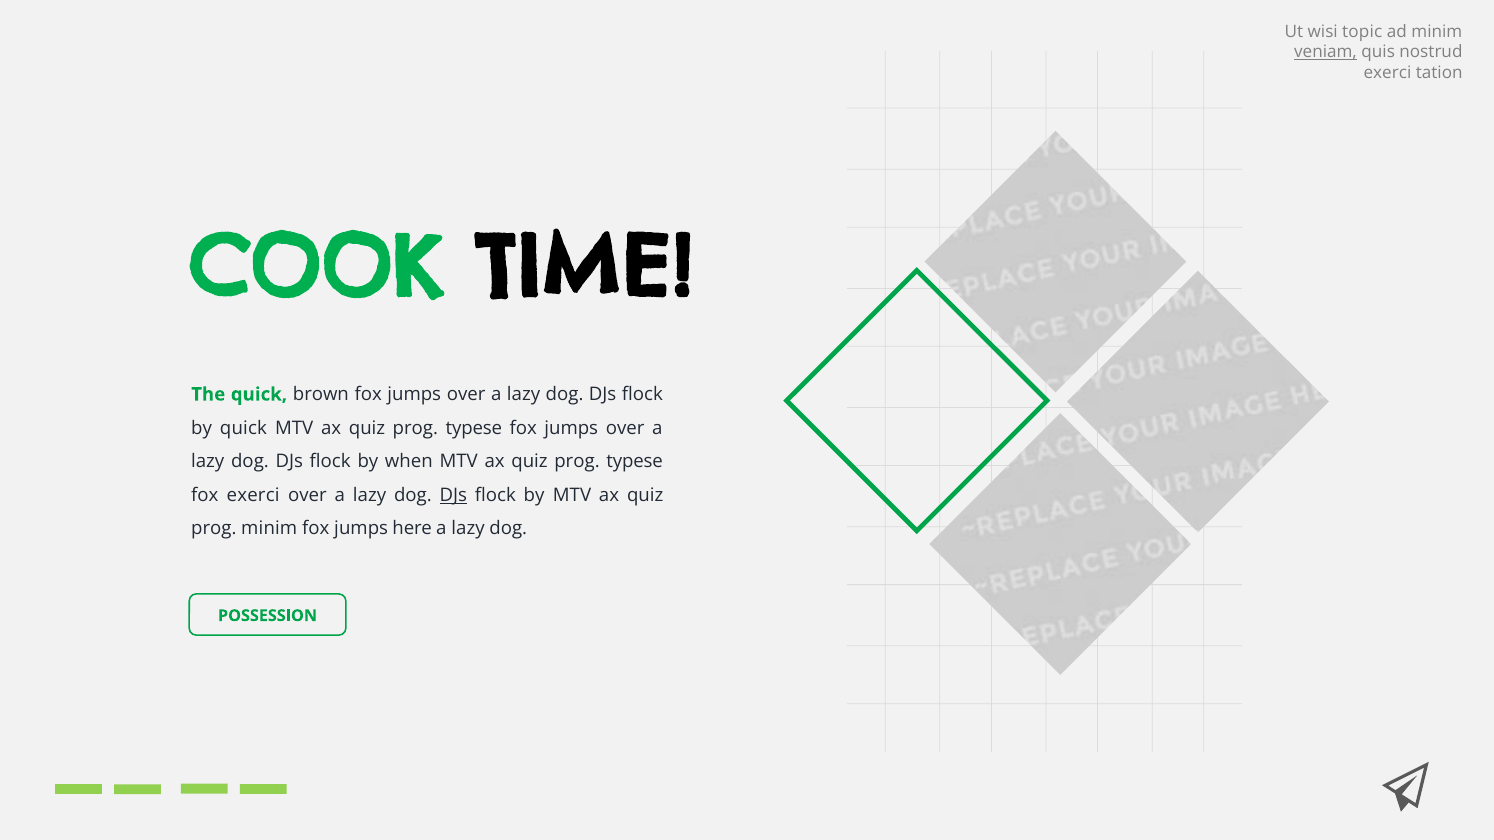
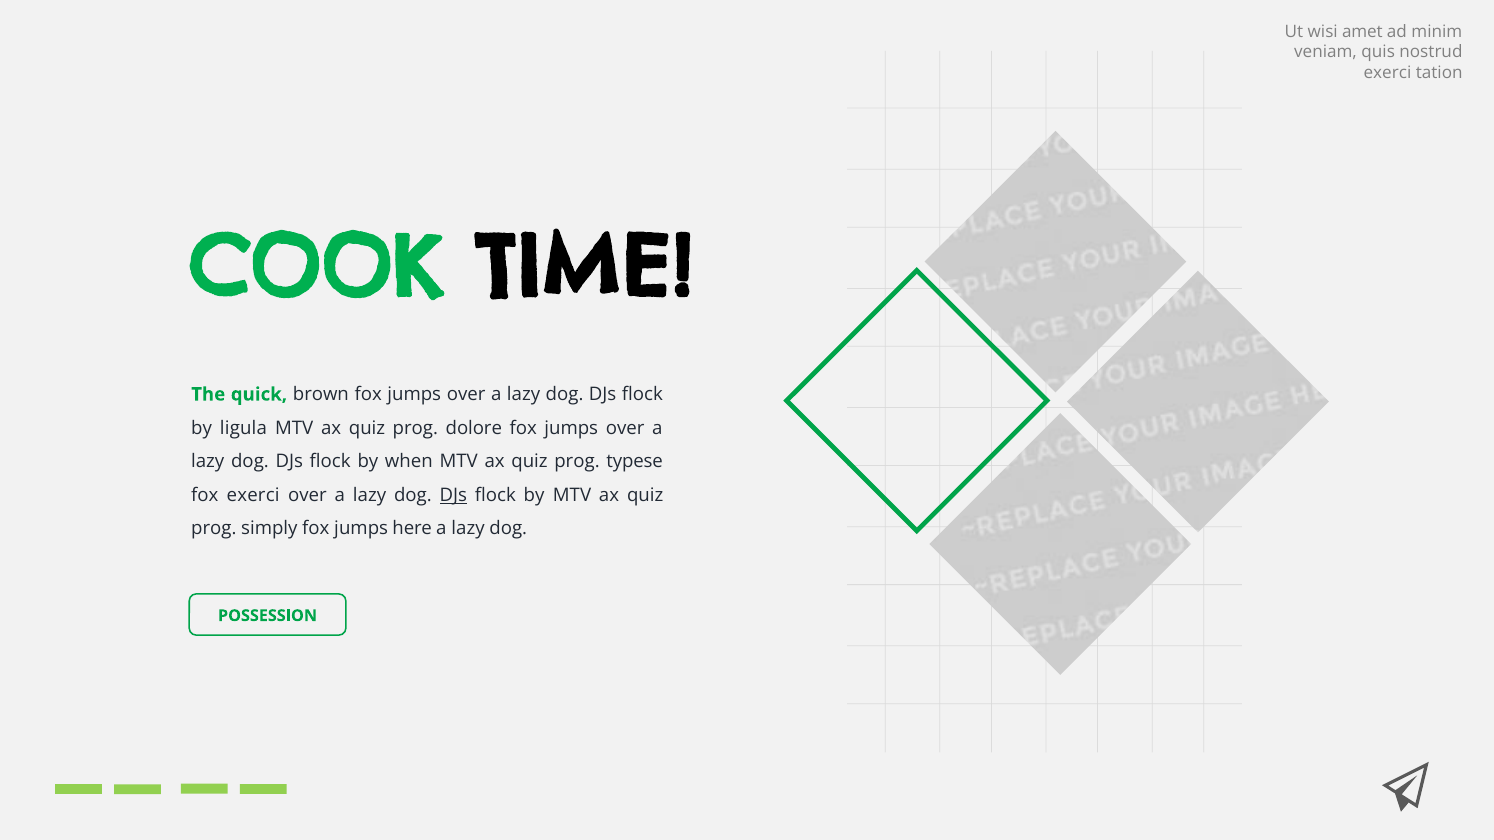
topic: topic -> amet (1362, 31)
veniam underline: present -> none (1326, 52)
by quick: quick -> ligula (243, 428)
typese: typese -> dolore (474, 428)
prog minim: minim -> simply (269, 529)
